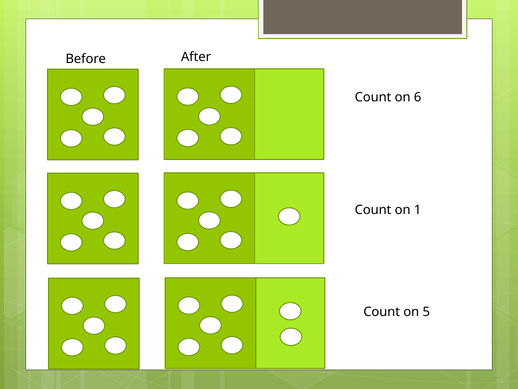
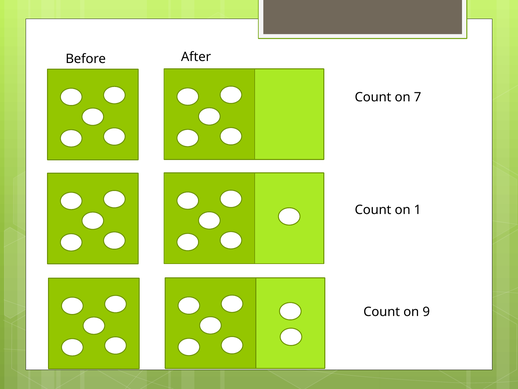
6: 6 -> 7 (418, 97)
5: 5 -> 9 (426, 312)
